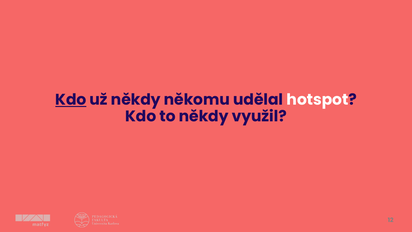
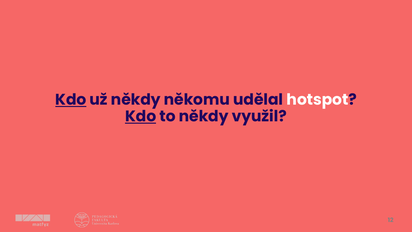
Kdo underline: none -> present (141, 116)
